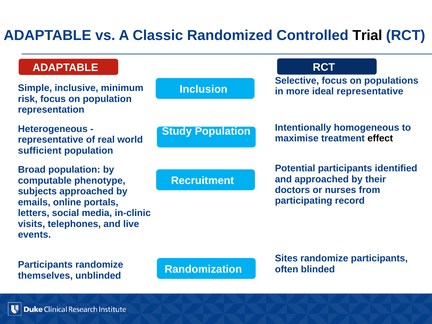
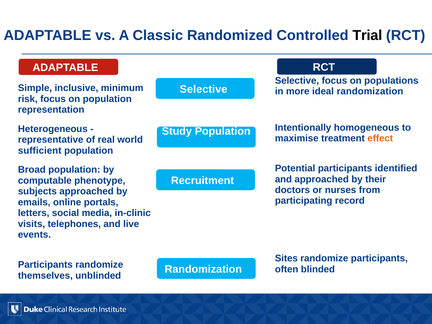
Inclusion: Inclusion -> Selective (204, 89)
ideal representative: representative -> randomization (370, 91)
effect colour: black -> orange (380, 138)
